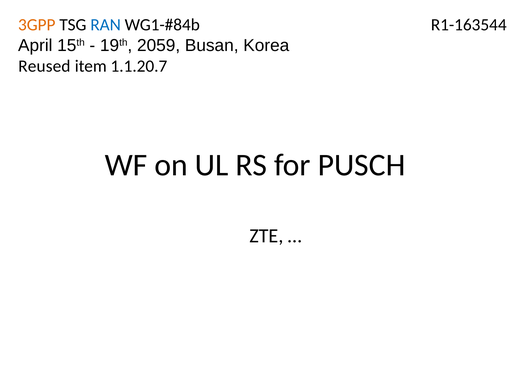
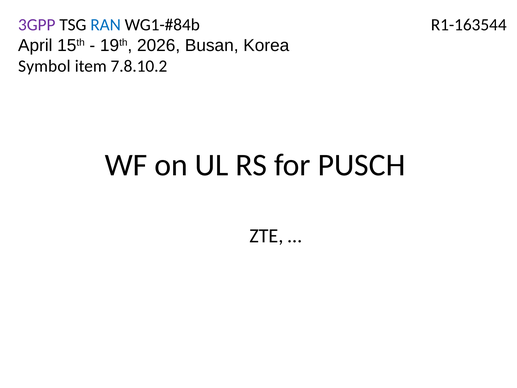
3GPP colour: orange -> purple (37, 25)
2059: 2059 -> 2026 (159, 45)
Reused: Reused -> Symbol (44, 66)
1.1.20.7: 1.1.20.7 -> 7.8.10.2 (139, 66)
